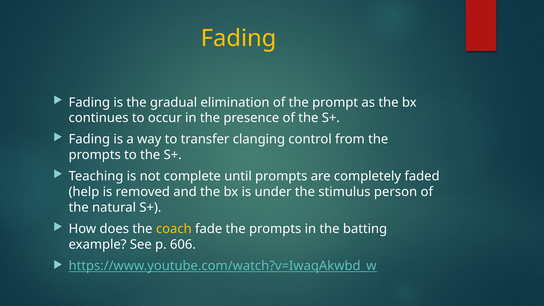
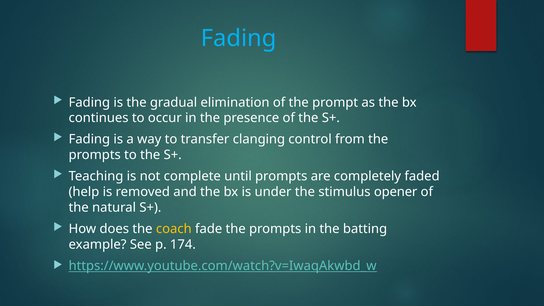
Fading colour: yellow -> light blue (239, 38)
person: person -> opener (396, 192)
606: 606 -> 174 (183, 244)
